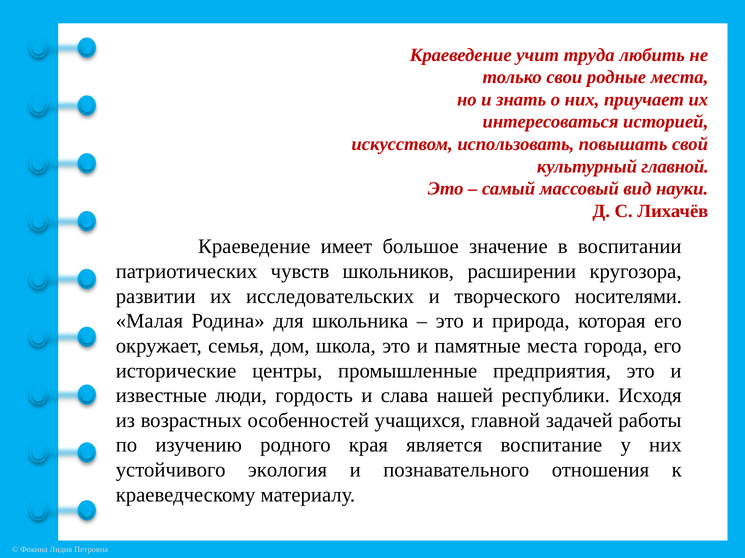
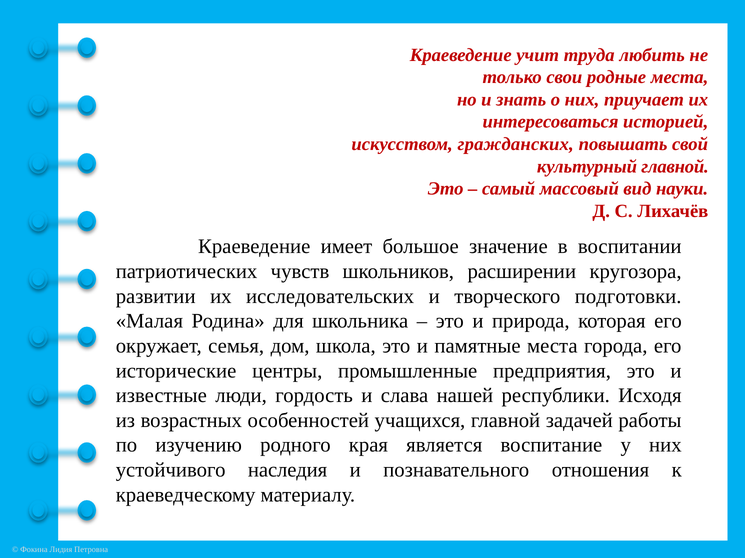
использовать: использовать -> гражданских (516, 144)
носителями: носителями -> подготовки (628, 297)
экология: экология -> наследия (288, 471)
